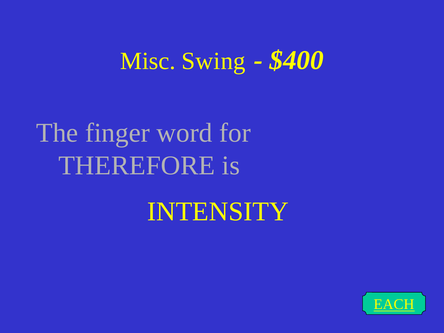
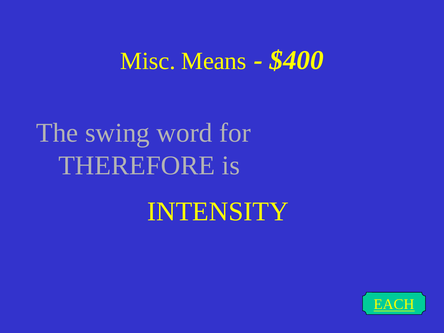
Swing: Swing -> Means (214, 61)
finger: finger -> swing (117, 133)
